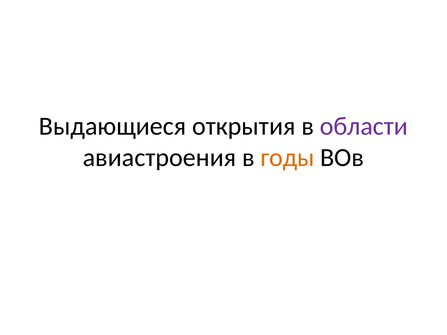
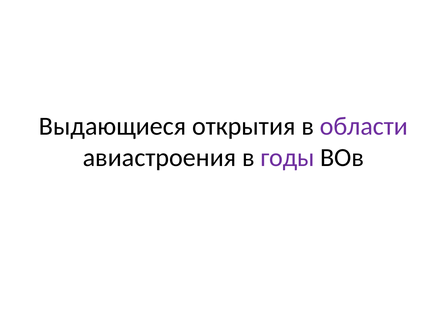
годы colour: orange -> purple (287, 158)
